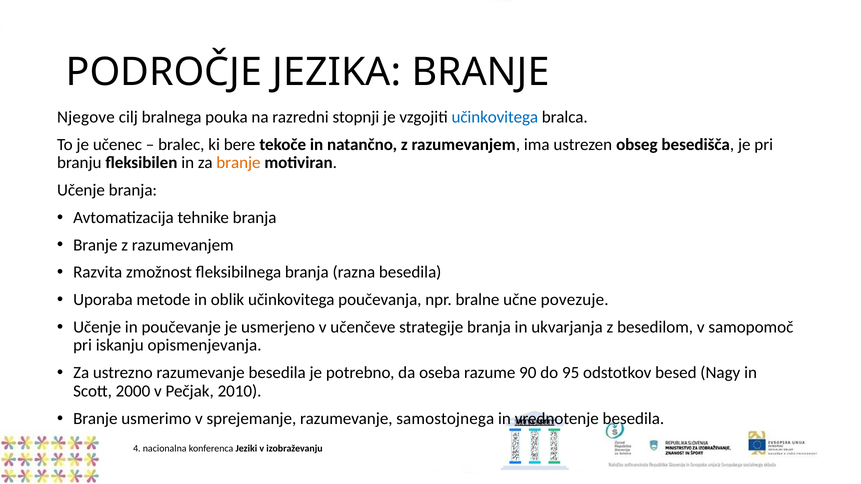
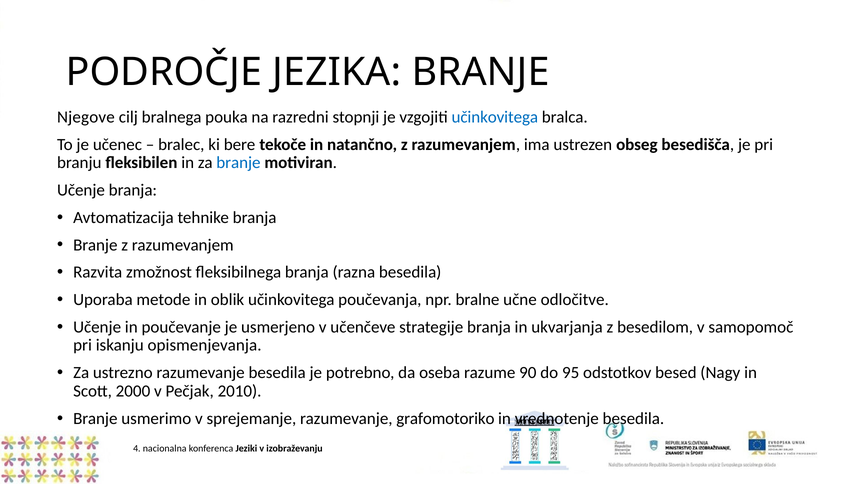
branje colour: orange -> blue (238, 163)
povezuje: povezuje -> odločitve (575, 300)
samostojnega: samostojnega -> grafomotoriko (445, 419)
